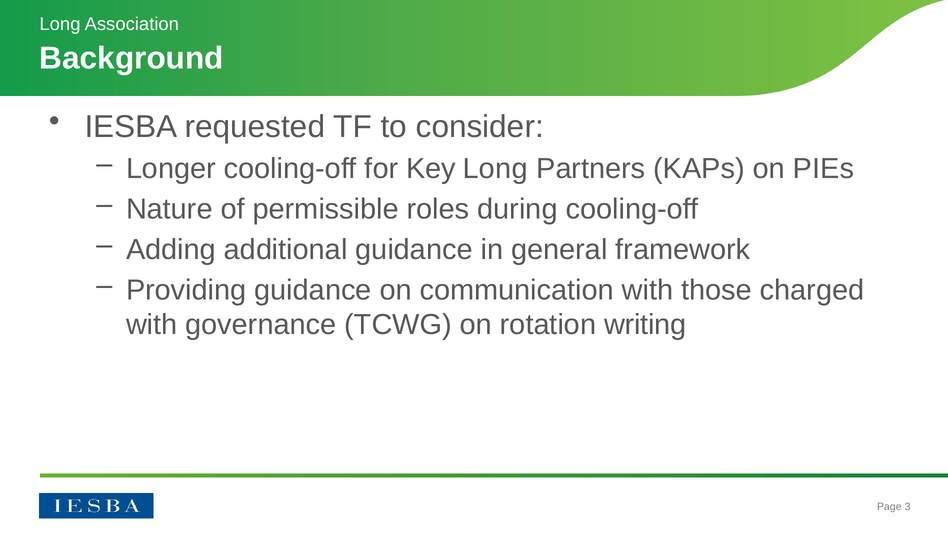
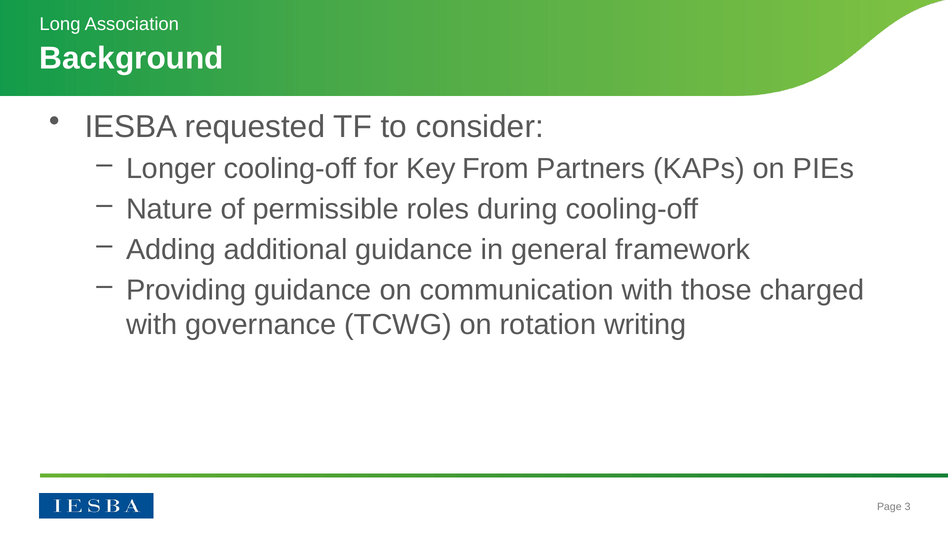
Key Long: Long -> From (495, 169)
